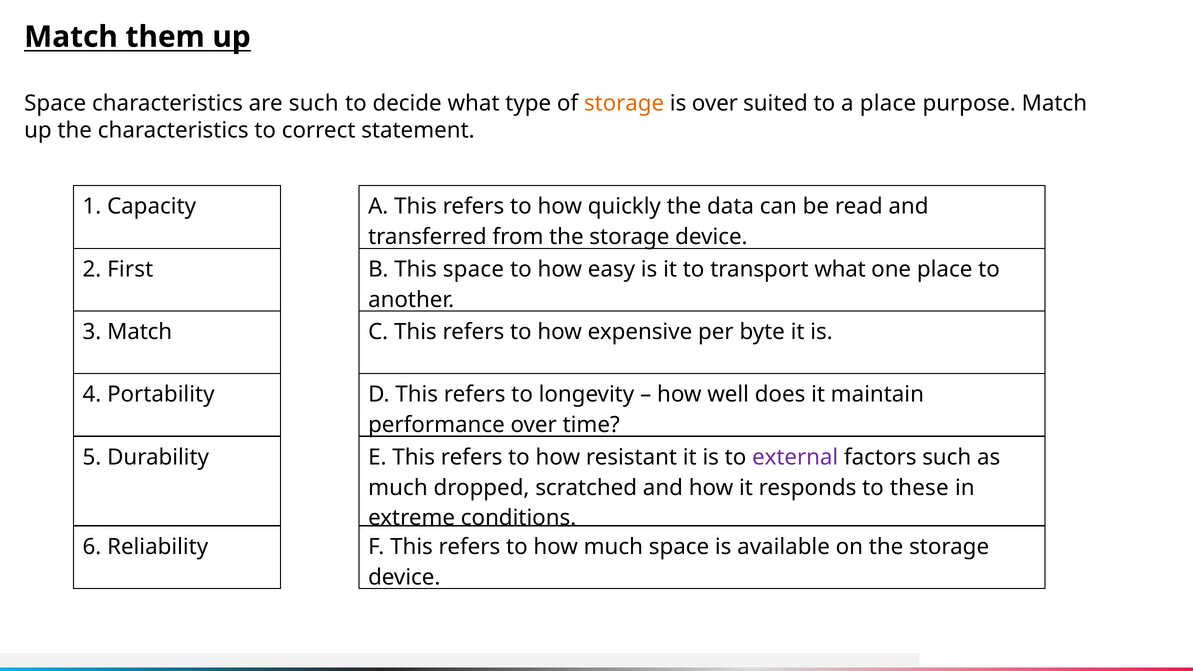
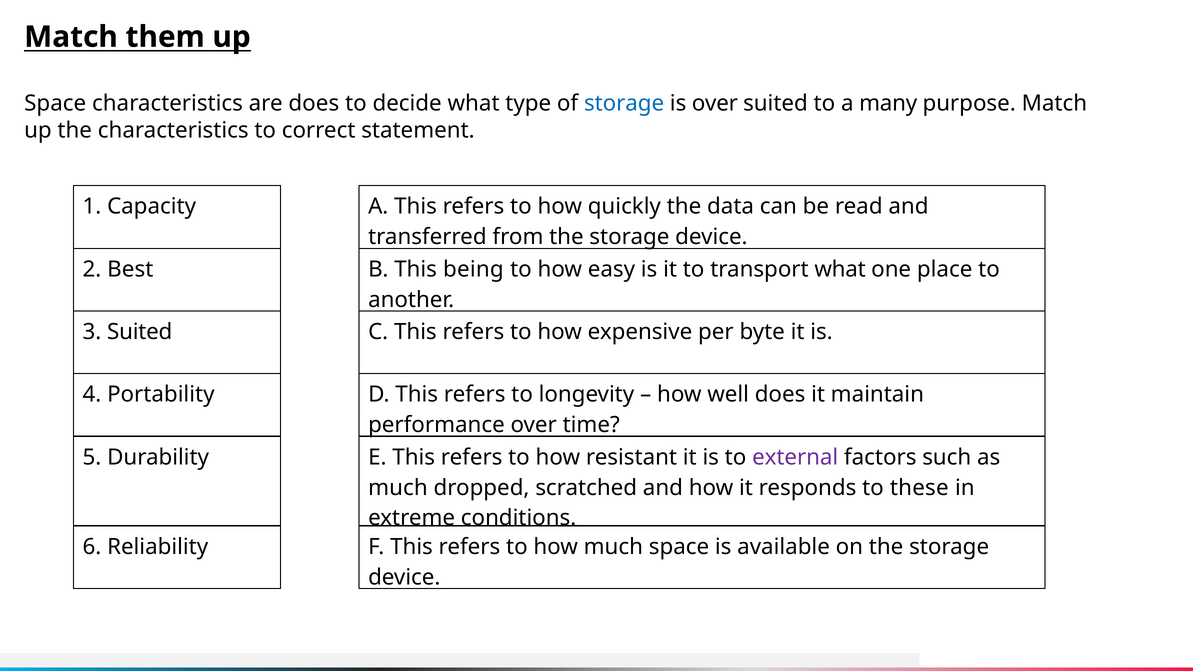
are such: such -> does (314, 104)
storage colour: orange -> blue (624, 104)
a place: place -> many (888, 104)
First: First -> Best (130, 269)
This space: space -> being (473, 269)
3 Match: Match -> Suited (140, 332)
